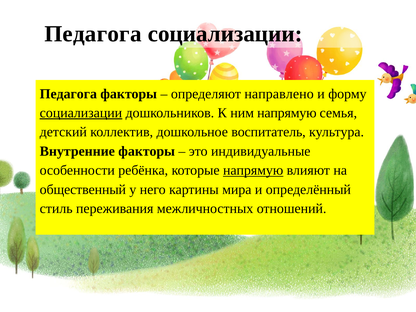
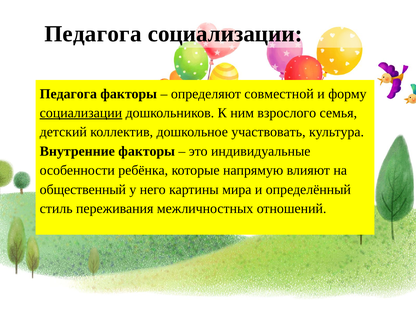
направлено: направлено -> совместной (279, 94)
ним напрямую: напрямую -> взрослого (287, 113)
воспитатель: воспитатель -> участвовать (268, 132)
напрямую underline: present -> none (253, 170)
